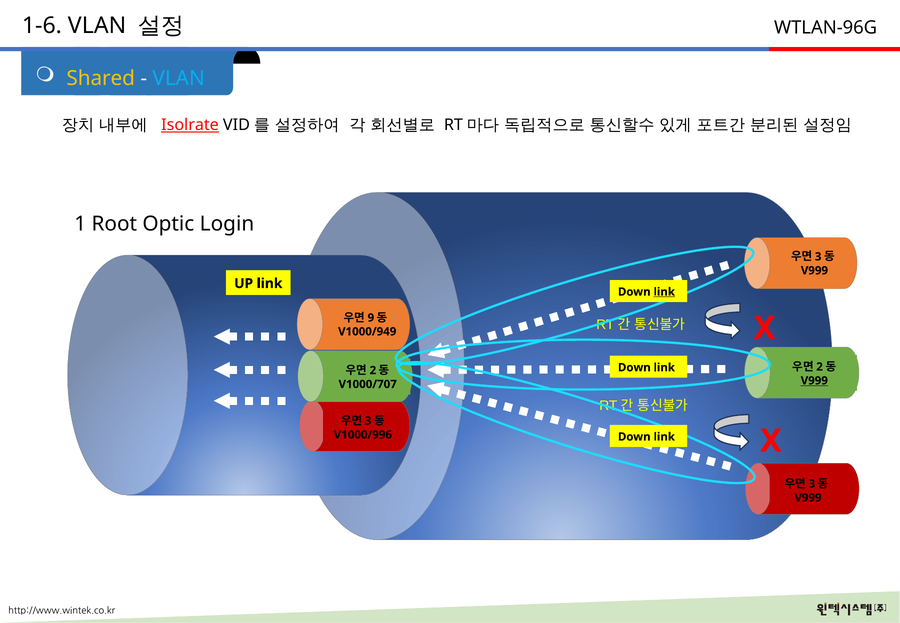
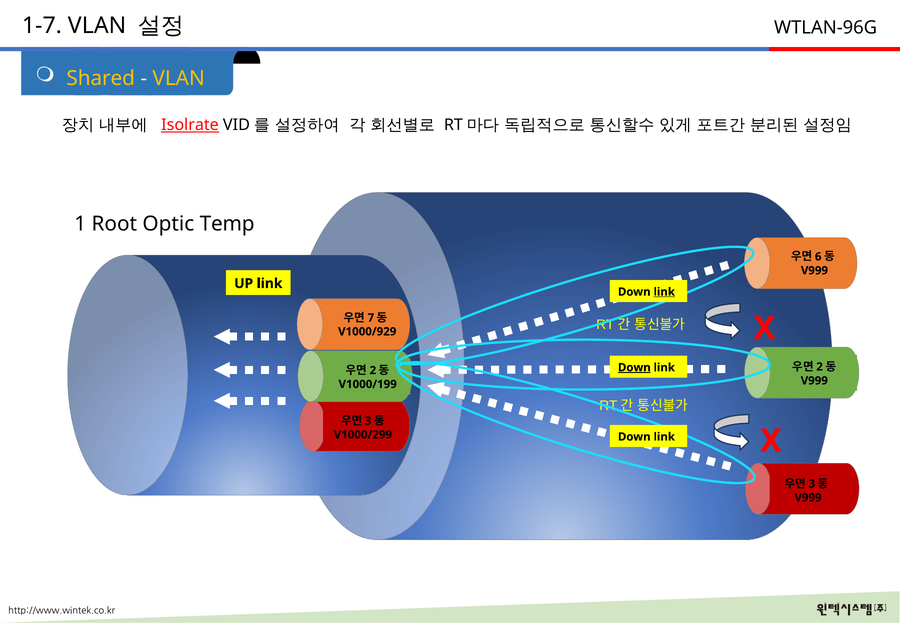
1-6: 1-6 -> 1-7 (42, 26)
VLAN colour: light blue -> yellow (179, 78)
Login: Login -> Temp (227, 224)
3: 3 -> 6 (818, 257)
9: 9 -> 7 (371, 318)
V1000/949: V1000/949 -> V1000/929 (367, 332)
Down underline: none -> present (634, 368)
V999 underline: present -> none (814, 381)
V1000/707: V1000/707 -> V1000/199 (368, 384)
V1000/996: V1000/996 -> V1000/299 (363, 435)
